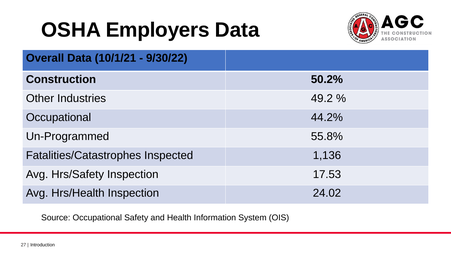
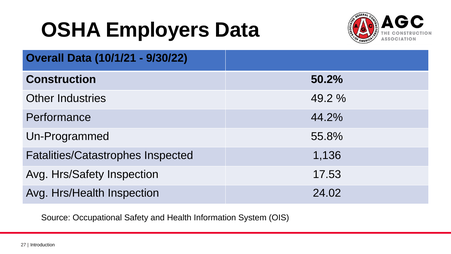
Occupational: Occupational -> Performance (58, 117)
